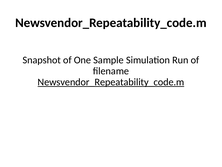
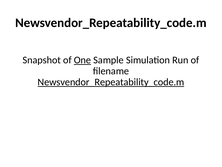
One underline: none -> present (82, 60)
